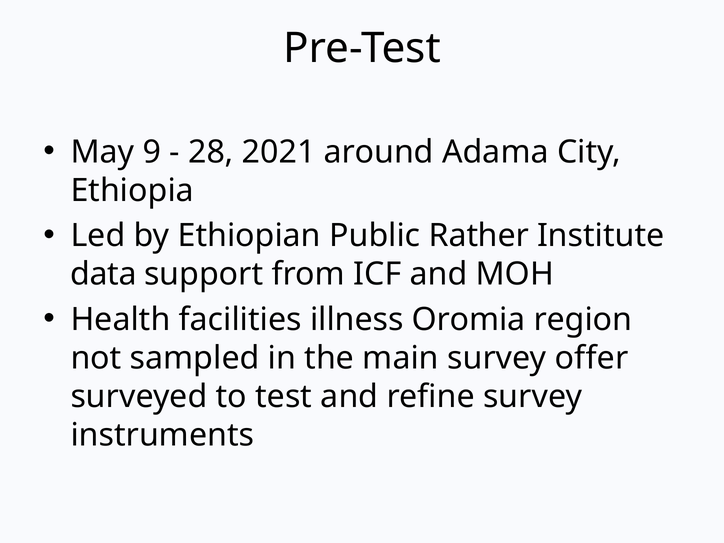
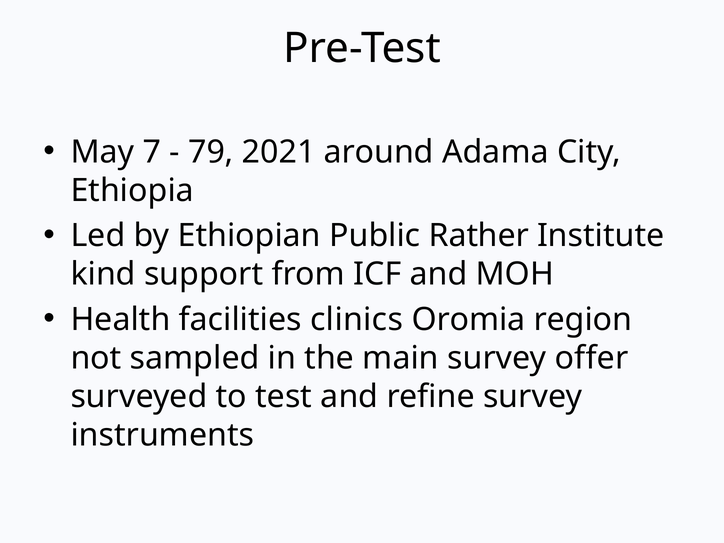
9: 9 -> 7 (152, 152)
28: 28 -> 79 (211, 152)
data: data -> kind (103, 274)
illness: illness -> clinics (357, 319)
